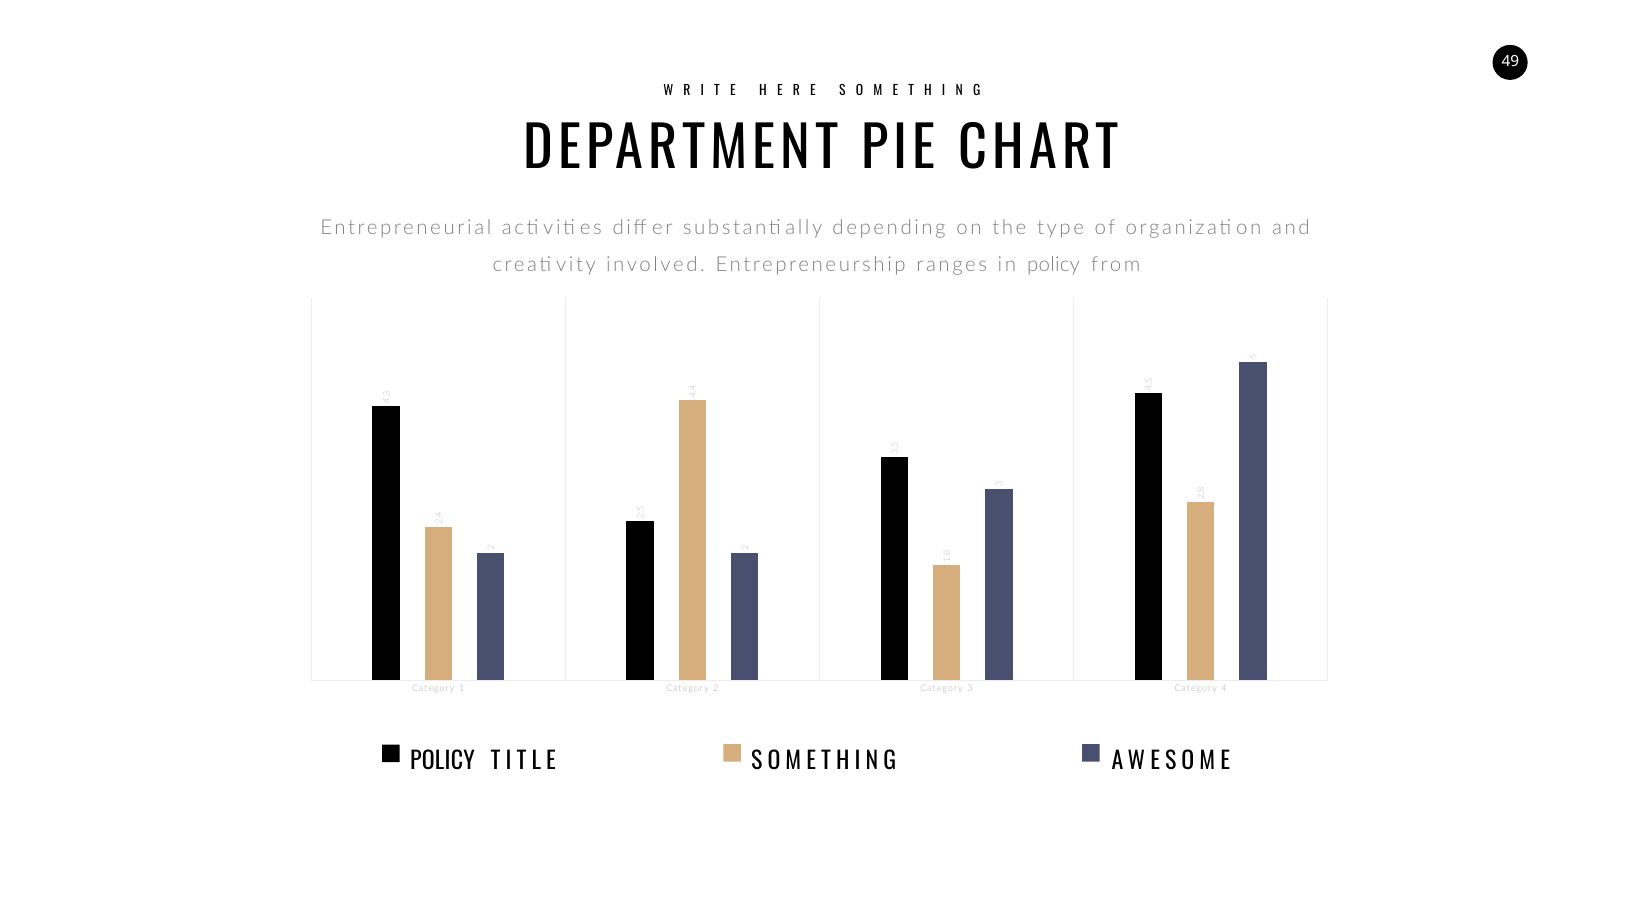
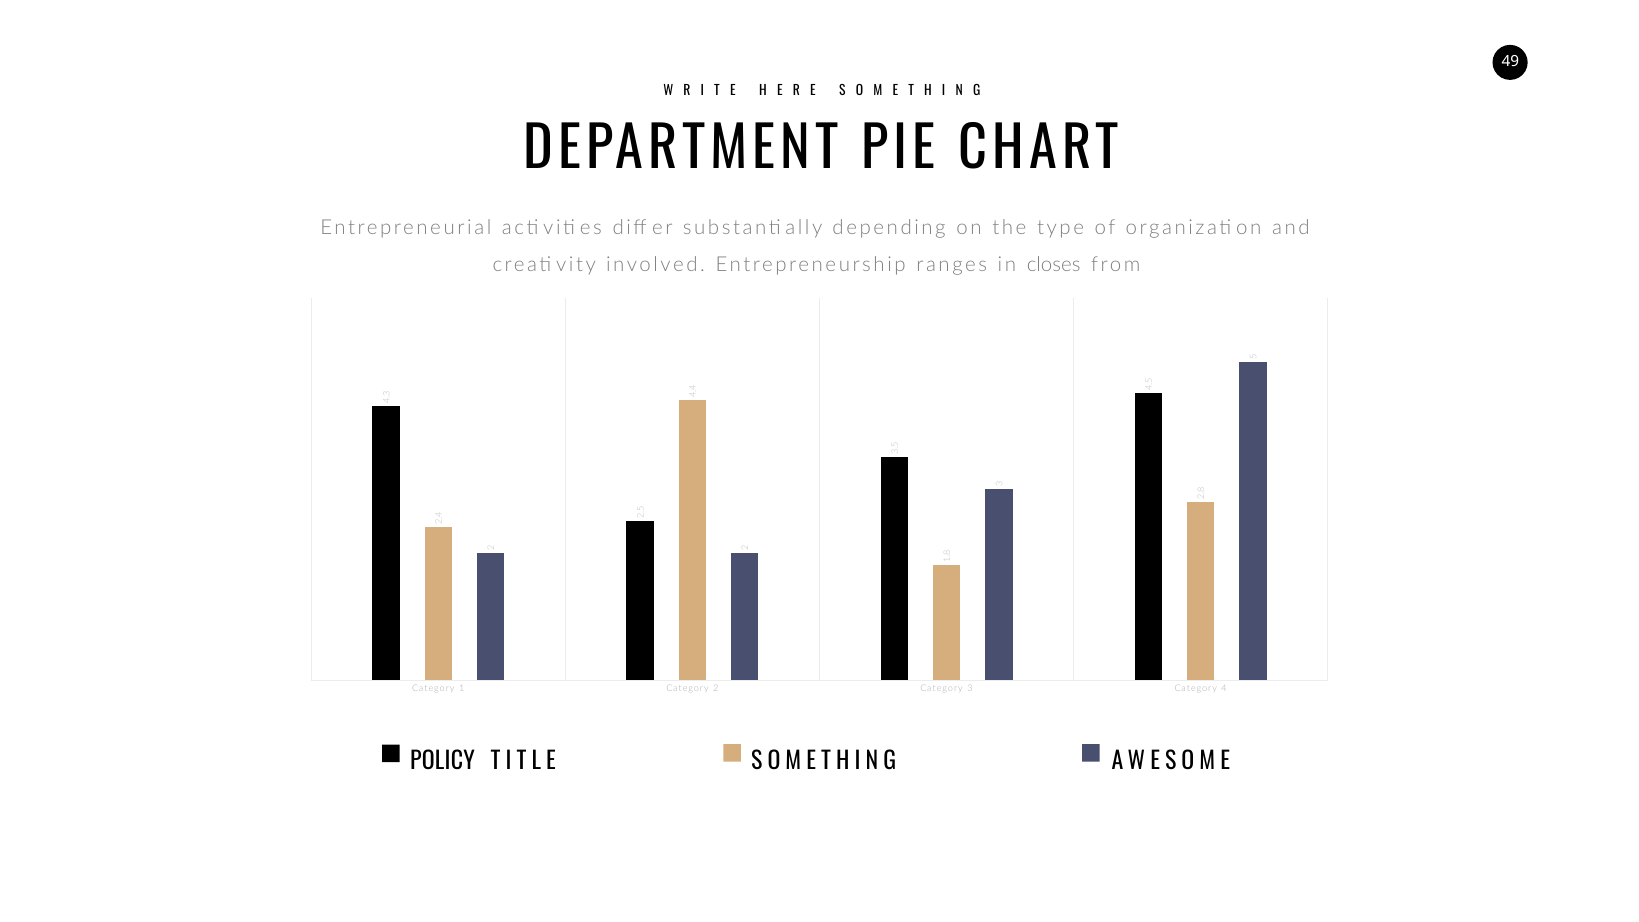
in policy: policy -> closes (1054, 265)
